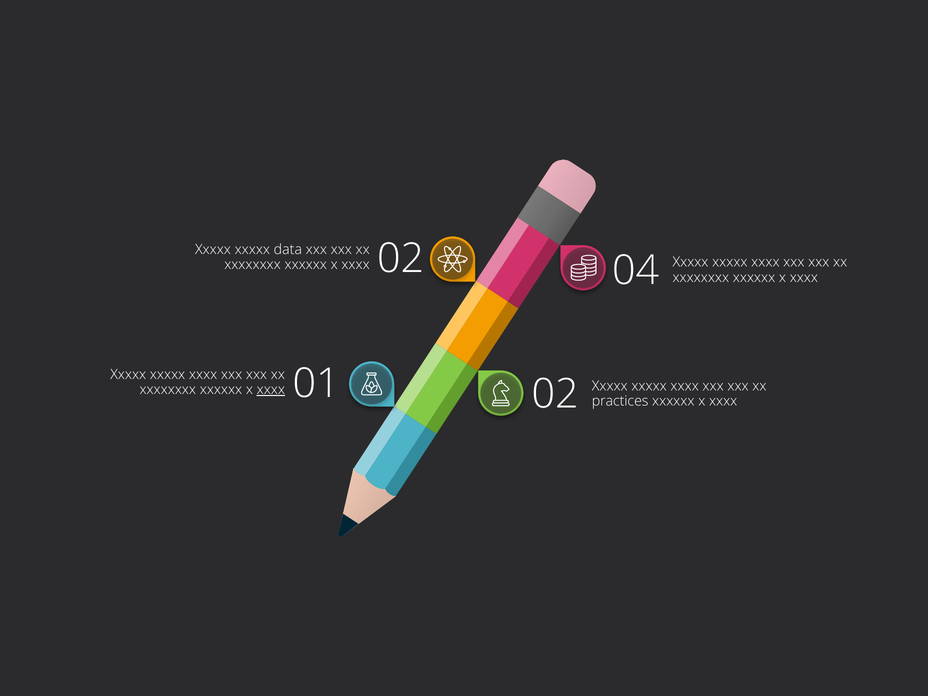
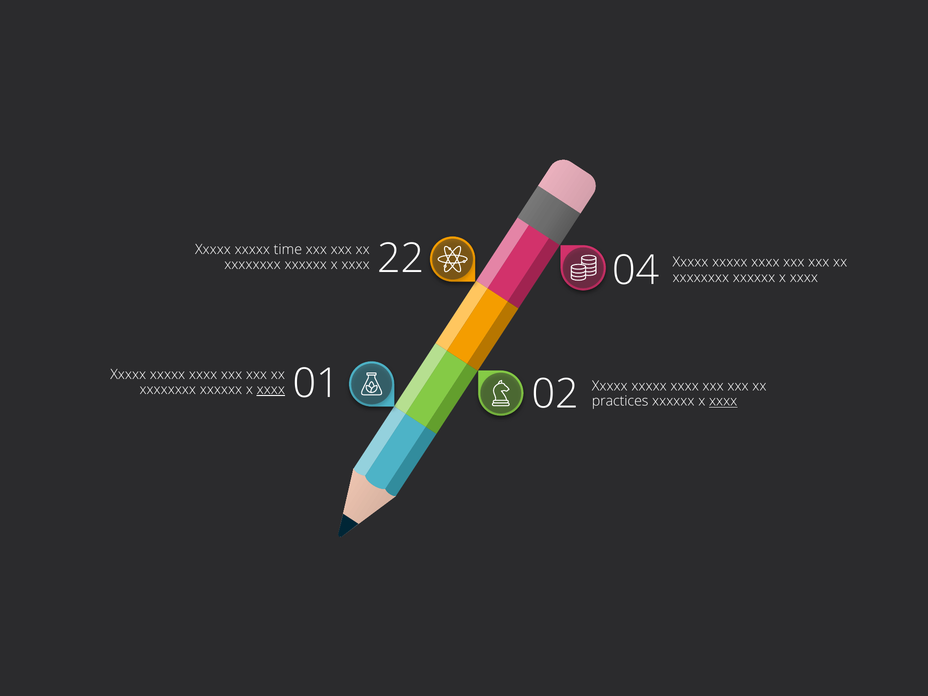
data: data -> time (288, 249)
02: 02 -> 22 (401, 259)
xxxx underline: none -> present (723, 401)
